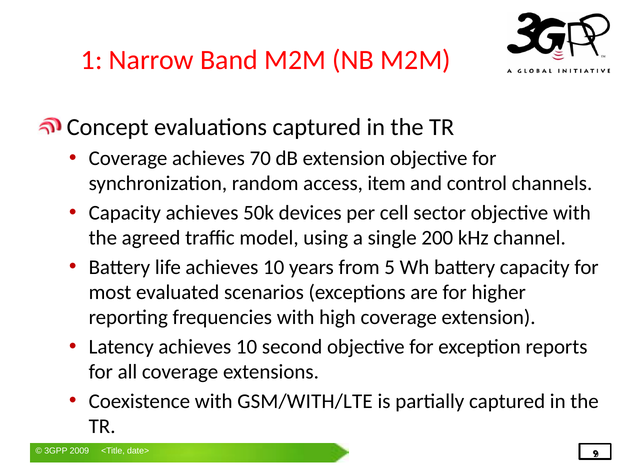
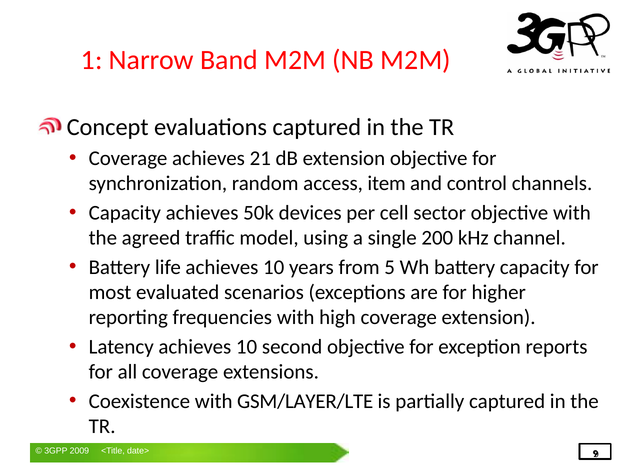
70: 70 -> 21 (260, 158)
GSM/WITH/LTE: GSM/WITH/LTE -> GSM/LAYER/LTE (305, 401)
